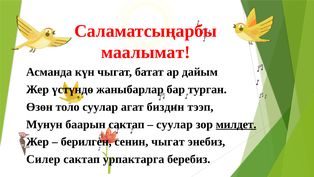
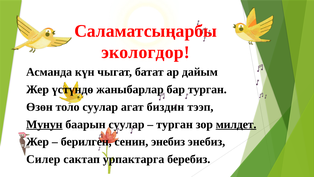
маалымат: маалымат -> экологдор (146, 52)
Мунун underline: none -> present (44, 124)
баарын сактап: сактап -> суулар (126, 124)
суулар: суулар -> турган (174, 124)
сенин чыгат: чыгат -> энебиз (168, 142)
